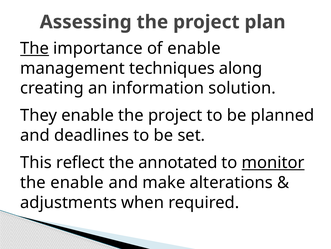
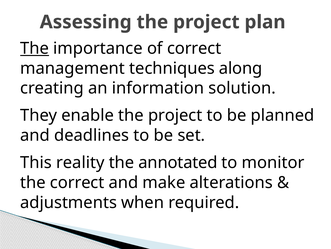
of enable: enable -> correct (194, 48)
reflect: reflect -> reality (80, 162)
monitor underline: present -> none (273, 162)
the enable: enable -> correct (77, 182)
